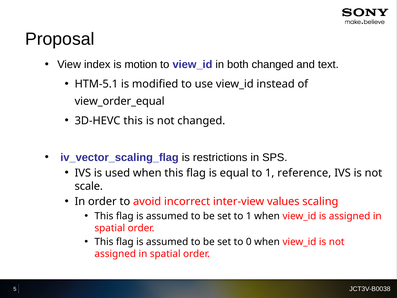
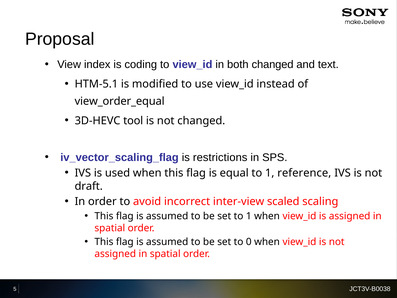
motion: motion -> coding (141, 65)
3D-HEVC this: this -> tool (133, 121)
scale: scale -> draft (89, 186)
values: values -> scaled (283, 201)
